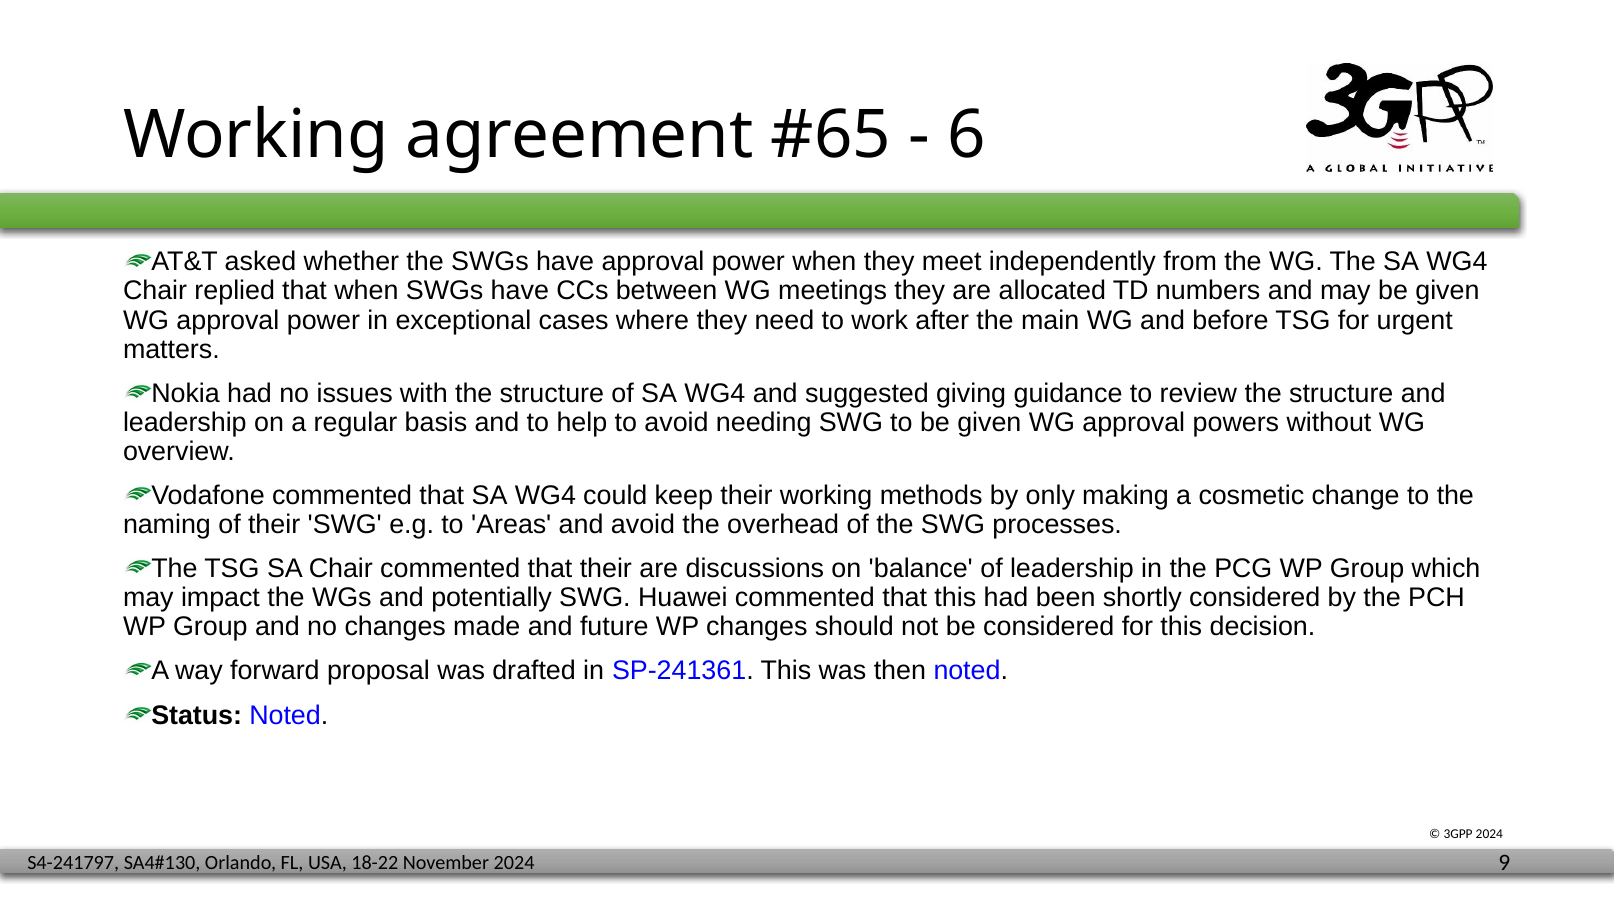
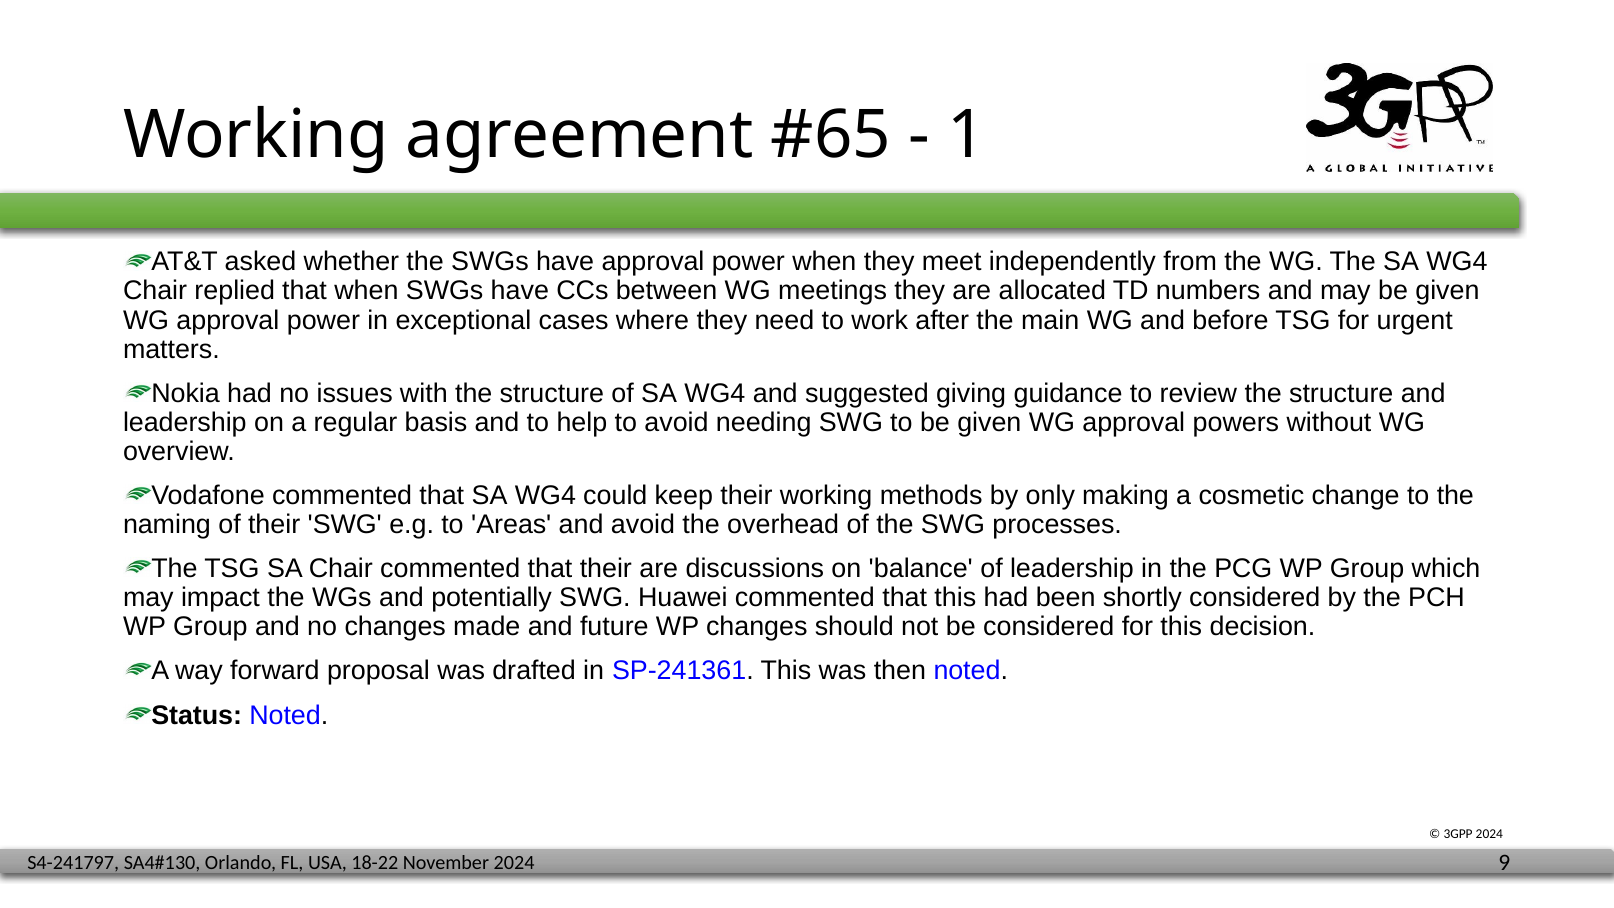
6: 6 -> 1 (967, 136)
